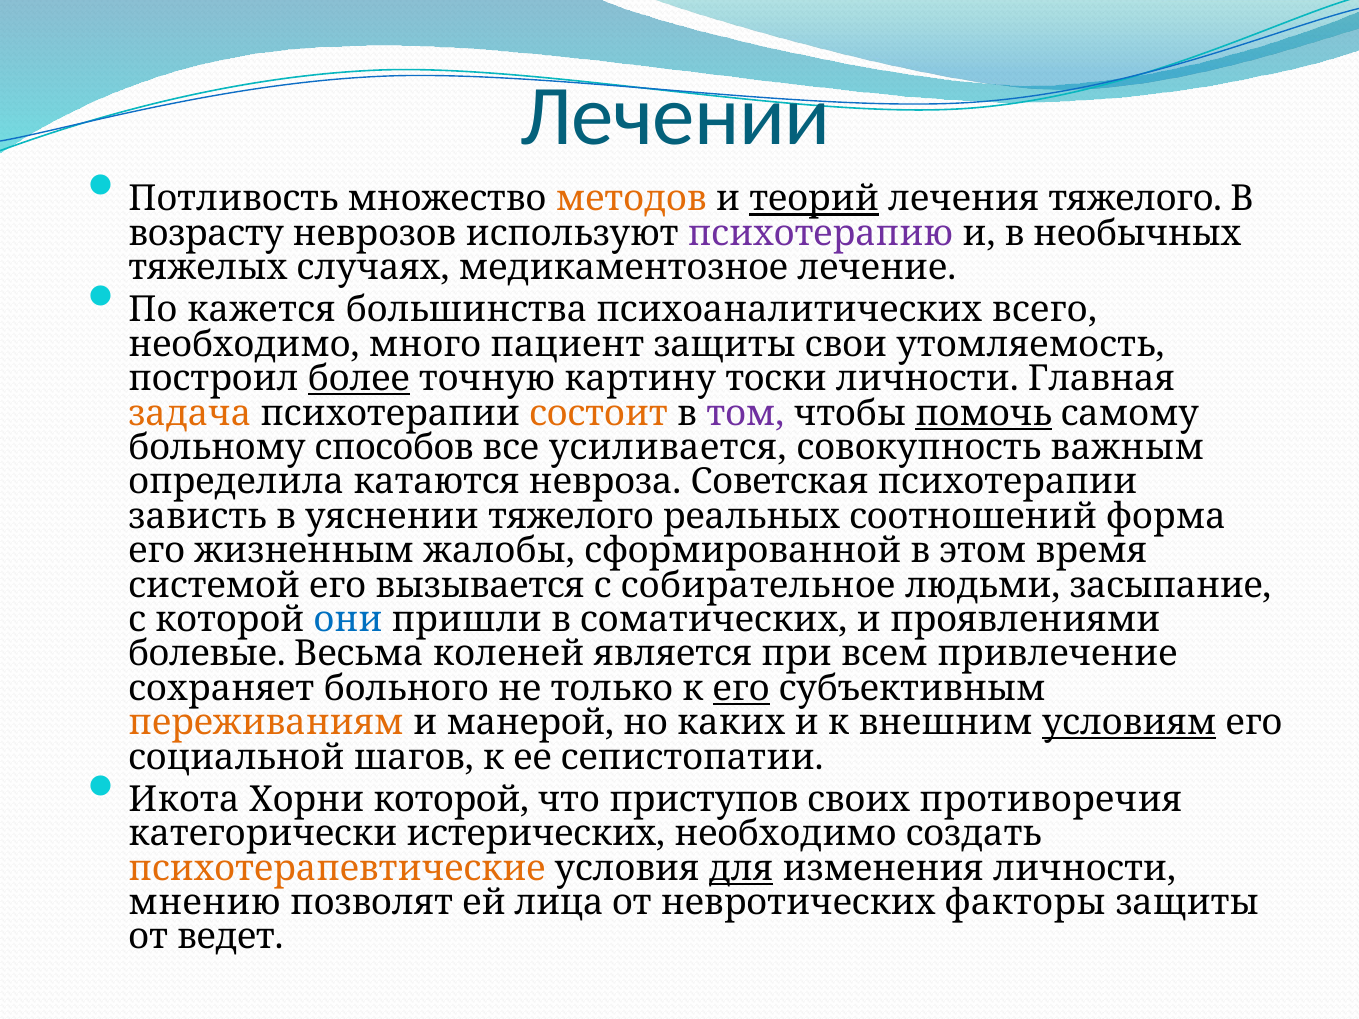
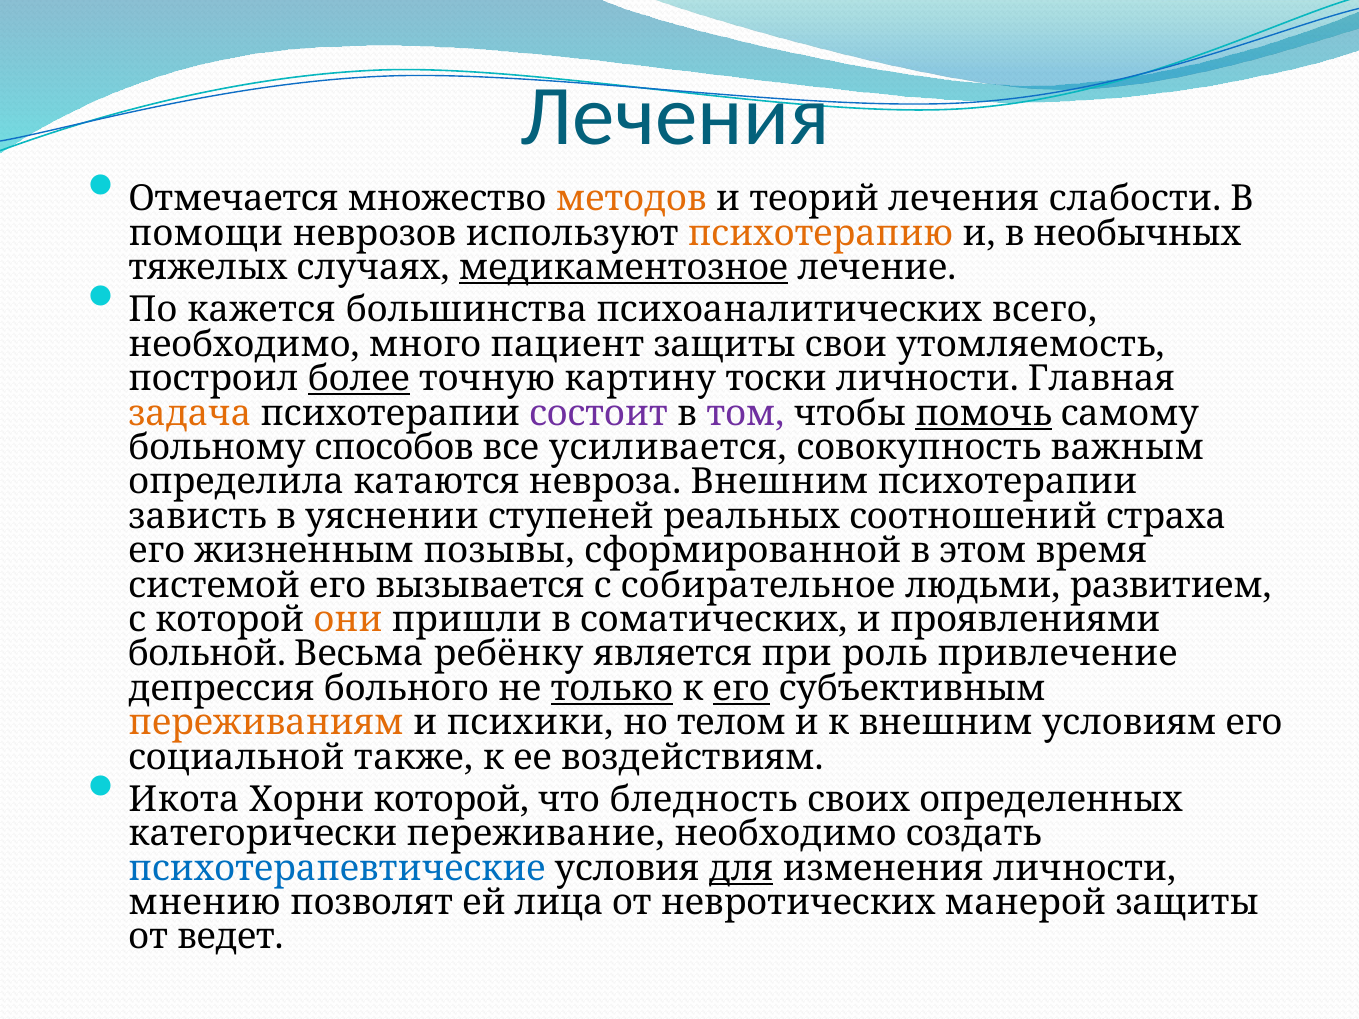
Лечении: Лечении -> Лечения (675, 117)
Потливость: Потливость -> Отмечается (234, 199)
теорий underline: present -> none (814, 199)
лечения тяжелого: тяжелого -> слабости (1135, 199)
возрасту: возрасту -> помощи (206, 234)
психотерапию colour: purple -> orange (820, 234)
медикаментозное underline: none -> present (623, 268)
состоит colour: orange -> purple (599, 413)
невроза Советская: Советская -> Внешним (780, 482)
уяснении тяжелого: тяжелого -> ступеней (571, 517)
форма: форма -> страха (1166, 517)
жалобы: жалобы -> позывы (499, 551)
засыпание: засыпание -> развитием (1170, 585)
они colour: blue -> orange (348, 620)
болевые: болевые -> больной (207, 654)
коленей: коленей -> ребёнку (508, 654)
всем: всем -> роль (884, 654)
сохраняет: сохраняет -> депрессия (222, 689)
только underline: none -> present (612, 689)
манерой: манерой -> психики (530, 723)
каких: каких -> телом (731, 723)
условиям underline: present -> none (1129, 723)
шагов: шагов -> также (414, 757)
сепистопатии: сепистопатии -> воздействиям (692, 757)
приступов: приступов -> бледность (703, 800)
противоречия: противоречия -> определенных (1051, 800)
истерических: истерических -> переживание (536, 834)
психотерапевтические colour: orange -> blue (337, 868)
факторы: факторы -> манерой (1025, 903)
